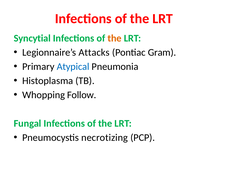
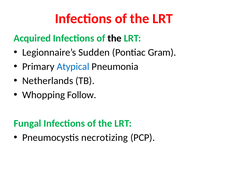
Syncytial: Syncytial -> Acquired (32, 38)
the colour: orange -> black (115, 38)
Attacks: Attacks -> Sudden (94, 52)
Histoplasma: Histoplasma -> Netherlands (48, 81)
